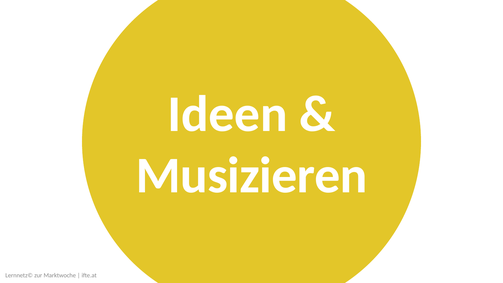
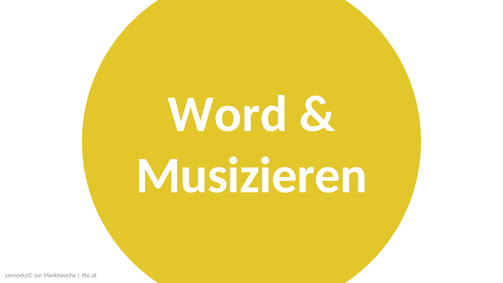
Ideen: Ideen -> Word (227, 114)
